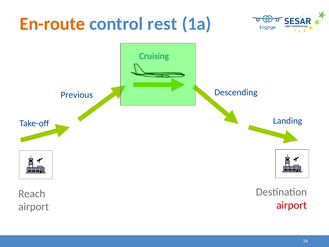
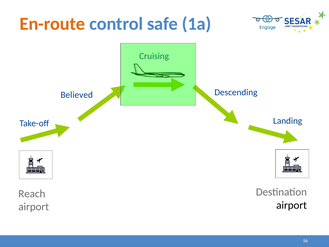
rest: rest -> safe (162, 24)
Previous: Previous -> Believed (77, 95)
airport colour: red -> black (292, 205)
